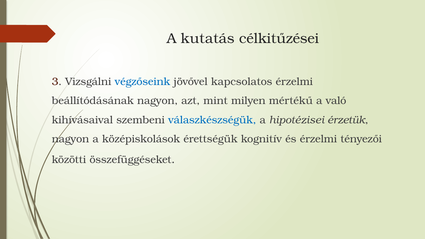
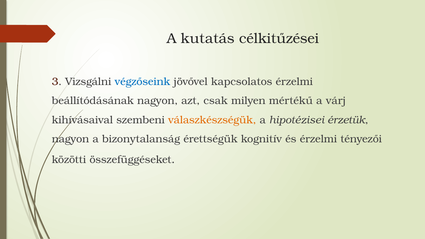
mint: mint -> csak (216, 101)
való: való -> várj (336, 101)
válaszkészségük colour: blue -> orange (212, 120)
középiskolások: középiskolások -> bizonytalanság (141, 139)
